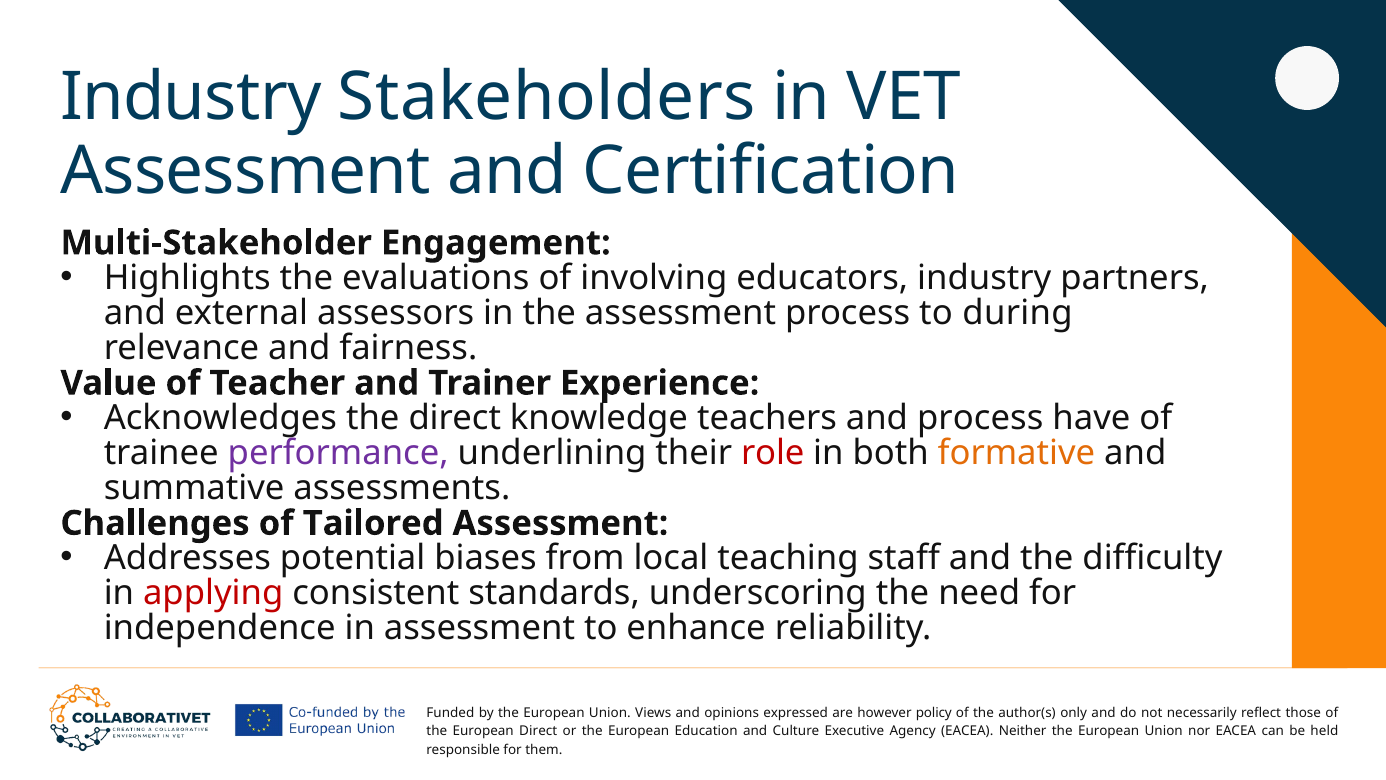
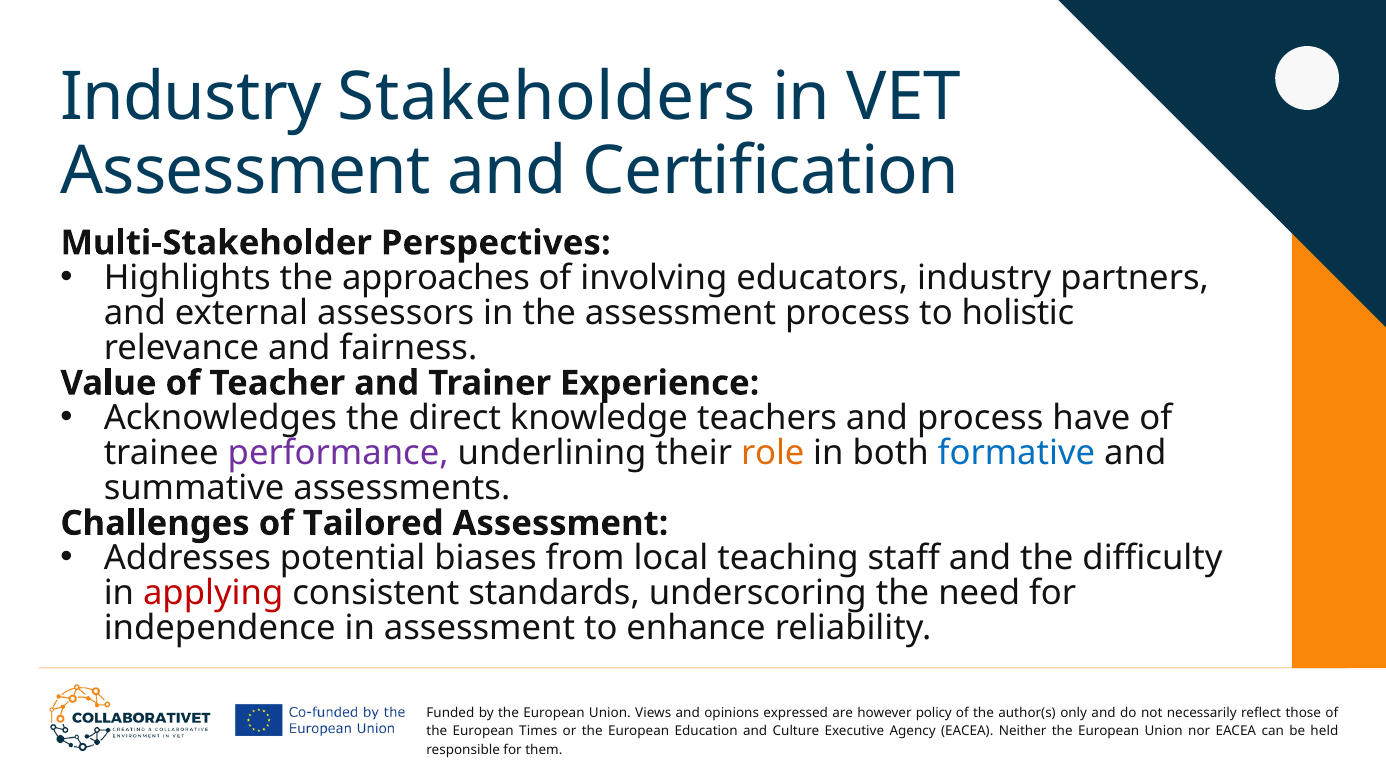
Engagement: Engagement -> Perspectives (496, 243)
evaluations: evaluations -> approaches (436, 278)
during: during -> holistic (1018, 313)
role colour: red -> orange (773, 453)
formative colour: orange -> blue (1016, 453)
European Direct: Direct -> Times (538, 731)
